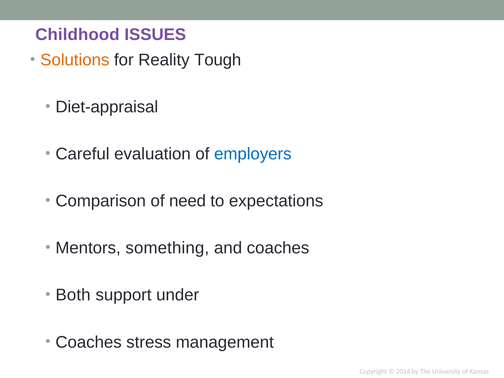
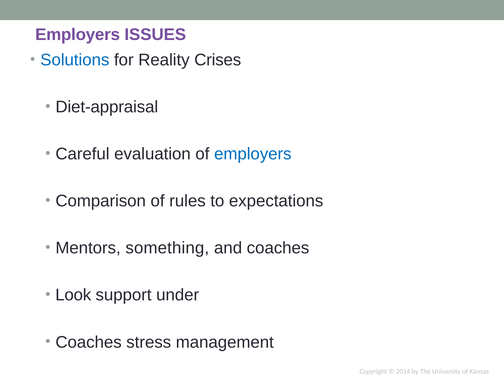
Childhood: Childhood -> Employers (78, 35)
Solutions colour: orange -> blue (75, 60)
Tough: Tough -> Crises (218, 60)
need: need -> rules (187, 201)
Both: Both -> Look (73, 295)
